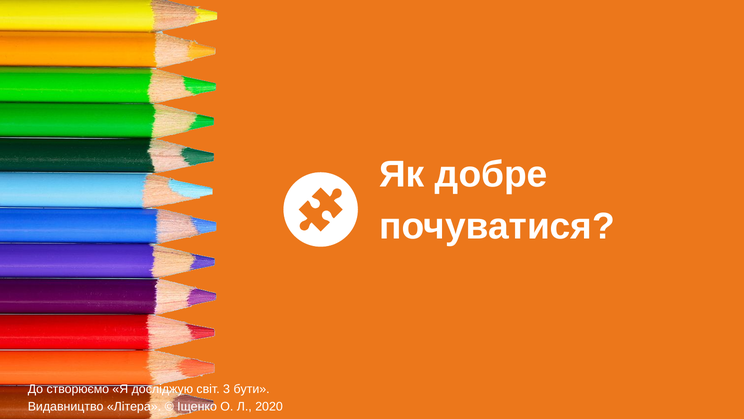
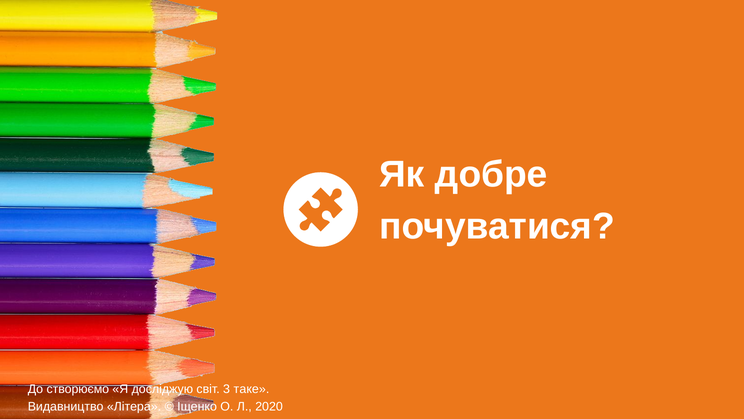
бути: бути -> таке (251, 389)
